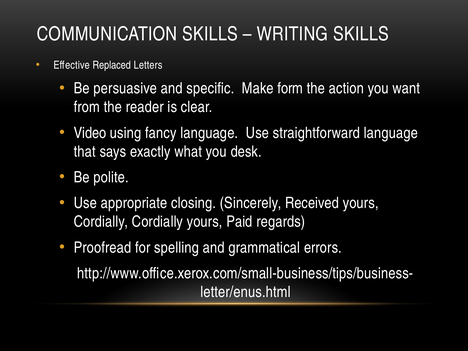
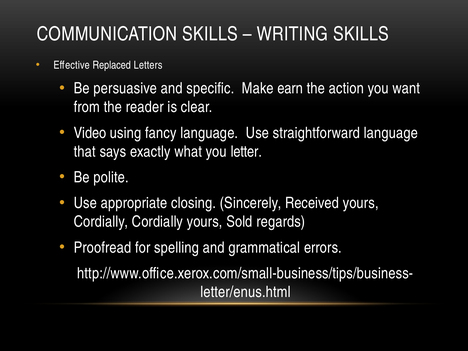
form: form -> earn (290, 88)
desk: desk -> letter (246, 152)
Paid: Paid -> Sold (239, 222)
